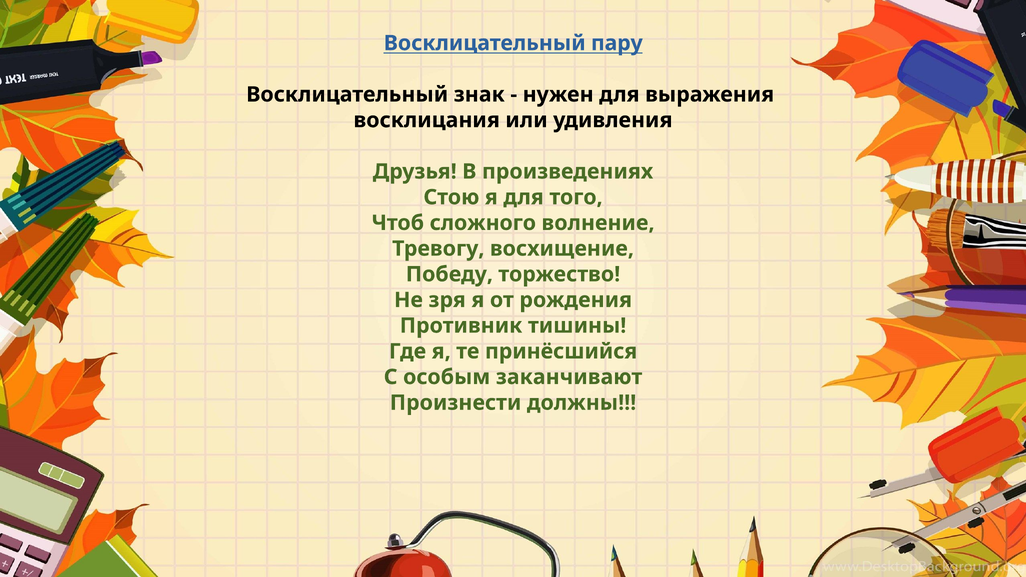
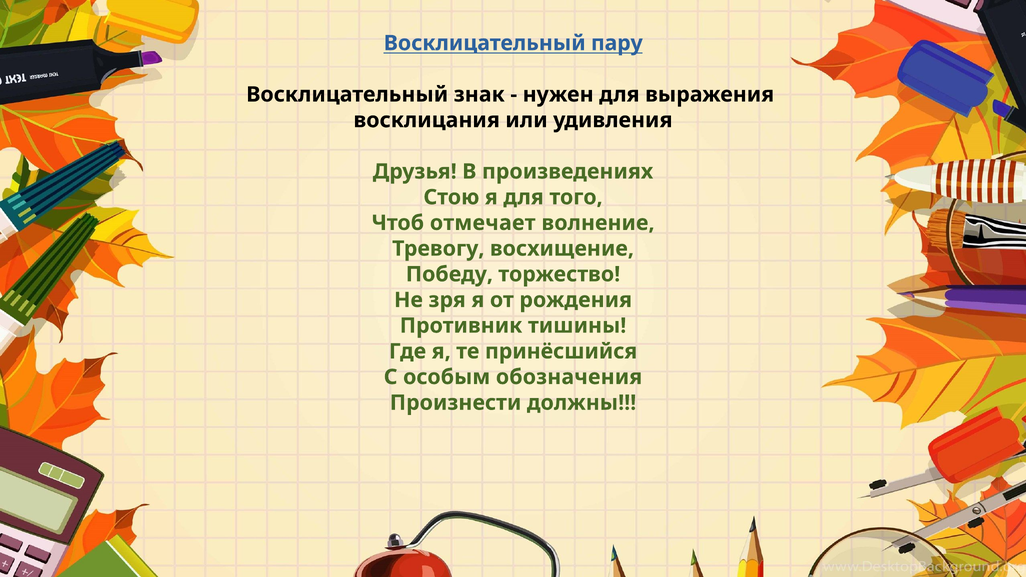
сложного: сложного -> отмечает (483, 223)
заканчивают: заканчивают -> обозначения (569, 377)
